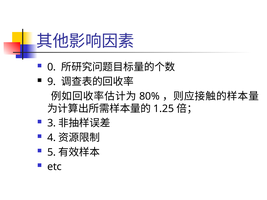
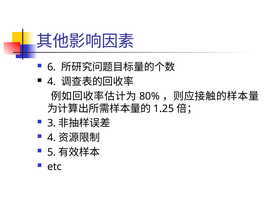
0: 0 -> 6 (52, 67)
9: 9 -> 4 (52, 82)
